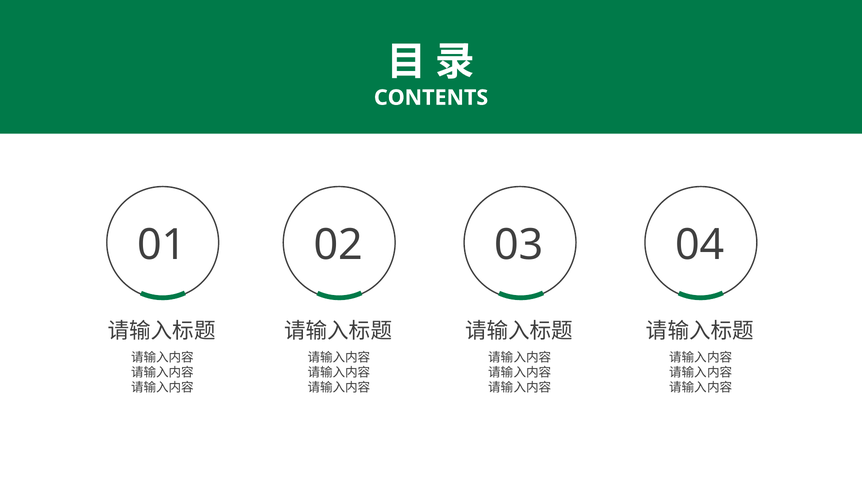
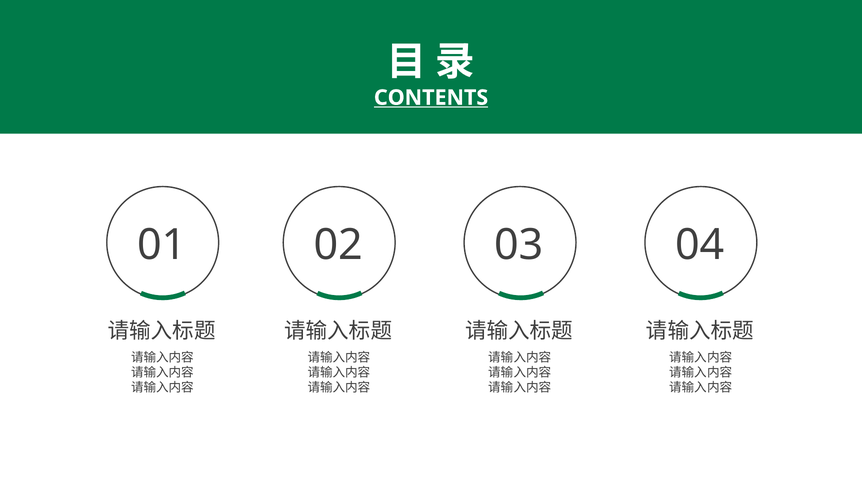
CONTENTS underline: none -> present (431, 98)
